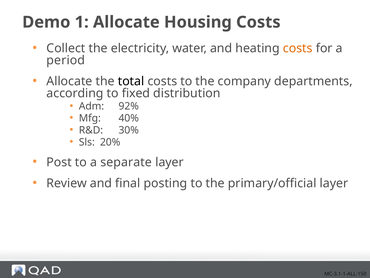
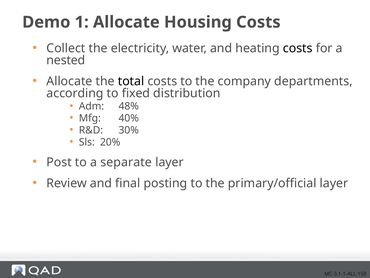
costs colour: orange -> black (298, 48)
period: period -> nested (66, 60)
92%: 92% -> 48% (129, 106)
